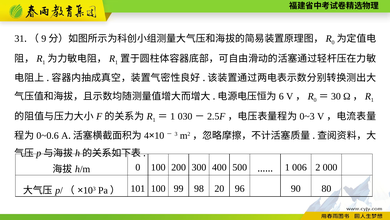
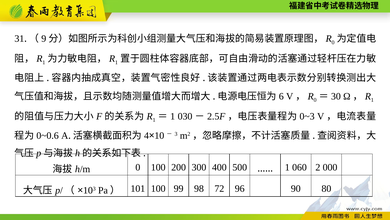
006: 006 -> 060 (299, 167)
20: 20 -> 72 (219, 188)
